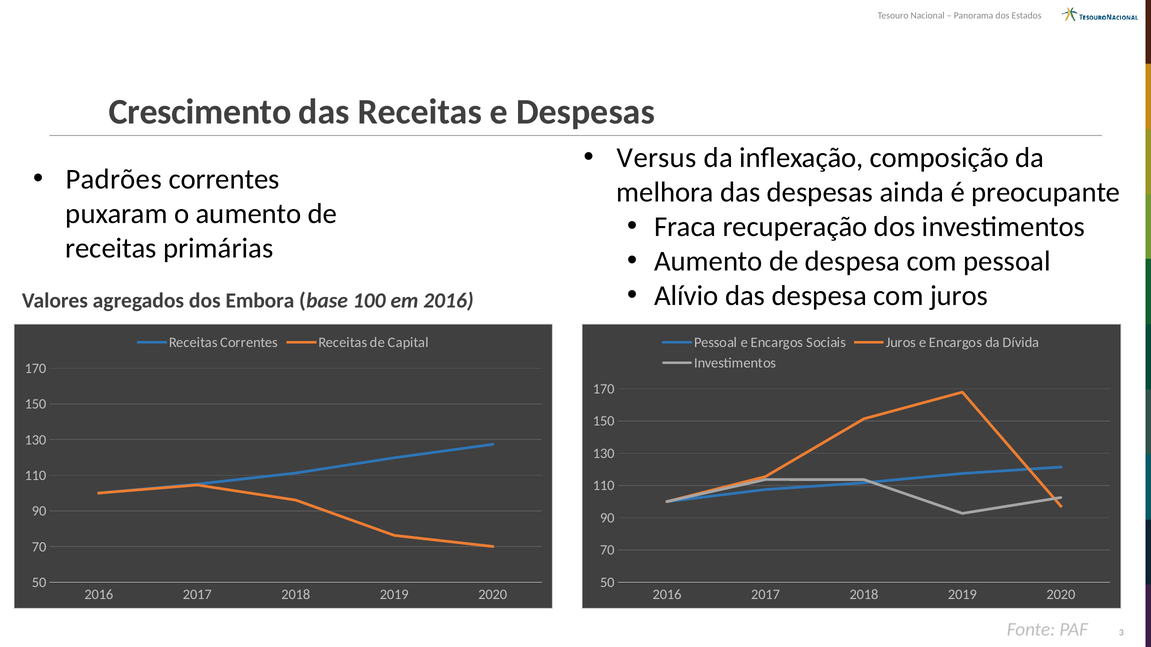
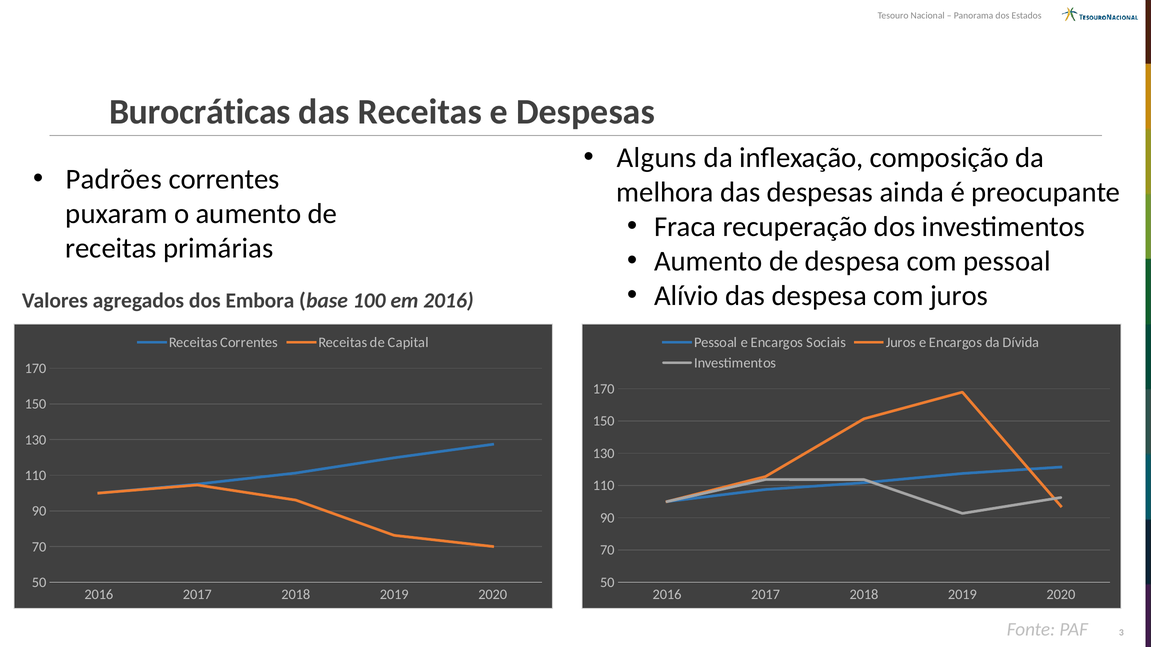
Crescimento: Crescimento -> Burocráticas (200, 112)
Versus: Versus -> Alguns (657, 158)
